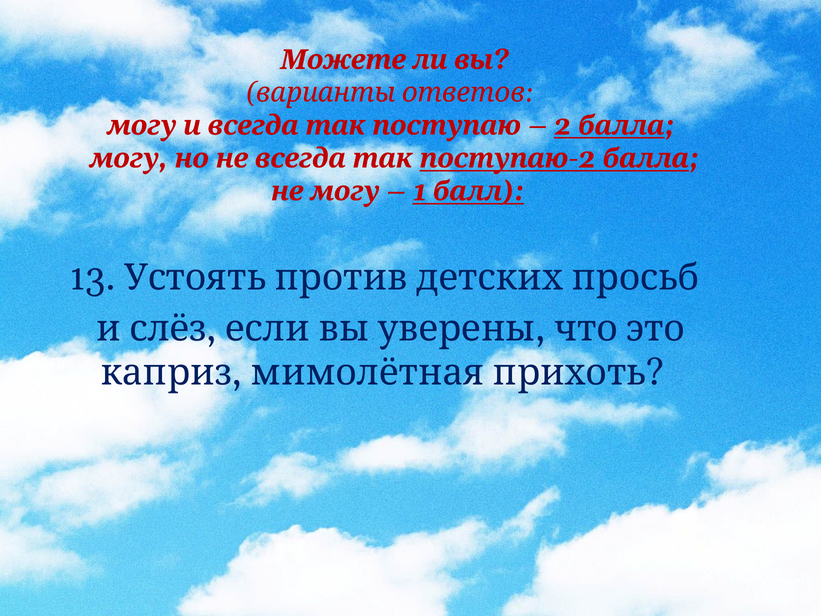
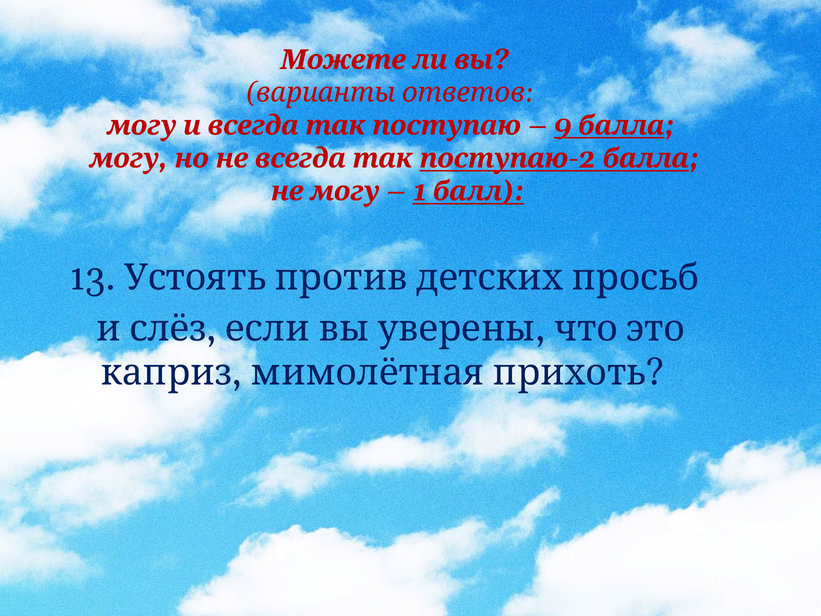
2: 2 -> 9 (563, 126)
